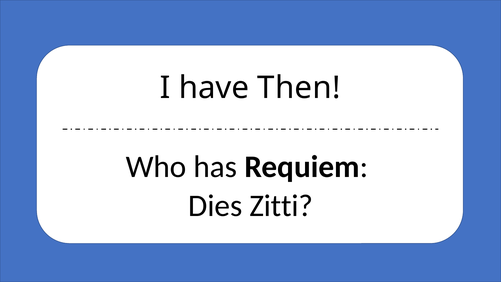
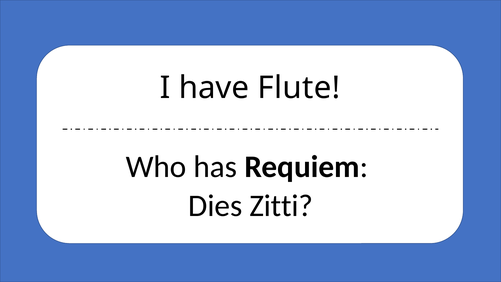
Then: Then -> Flute (299, 88)
